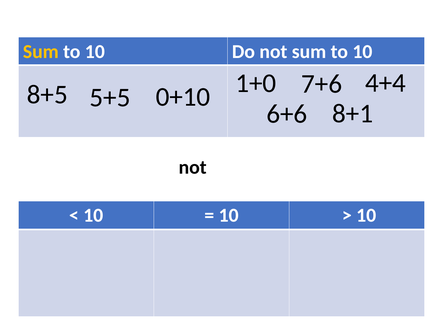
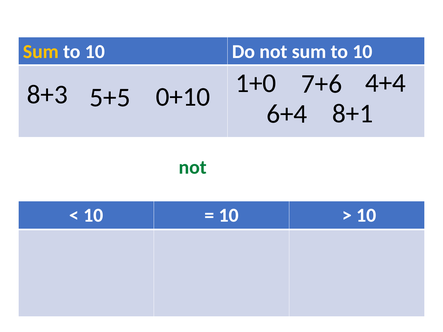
8+5: 8+5 -> 8+3 (47, 95)
6+6: 6+6 -> 6+4 (287, 114)
not colour: black -> green (193, 167)
